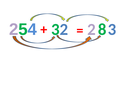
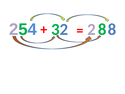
3: 3 -> 8 (112, 29)
